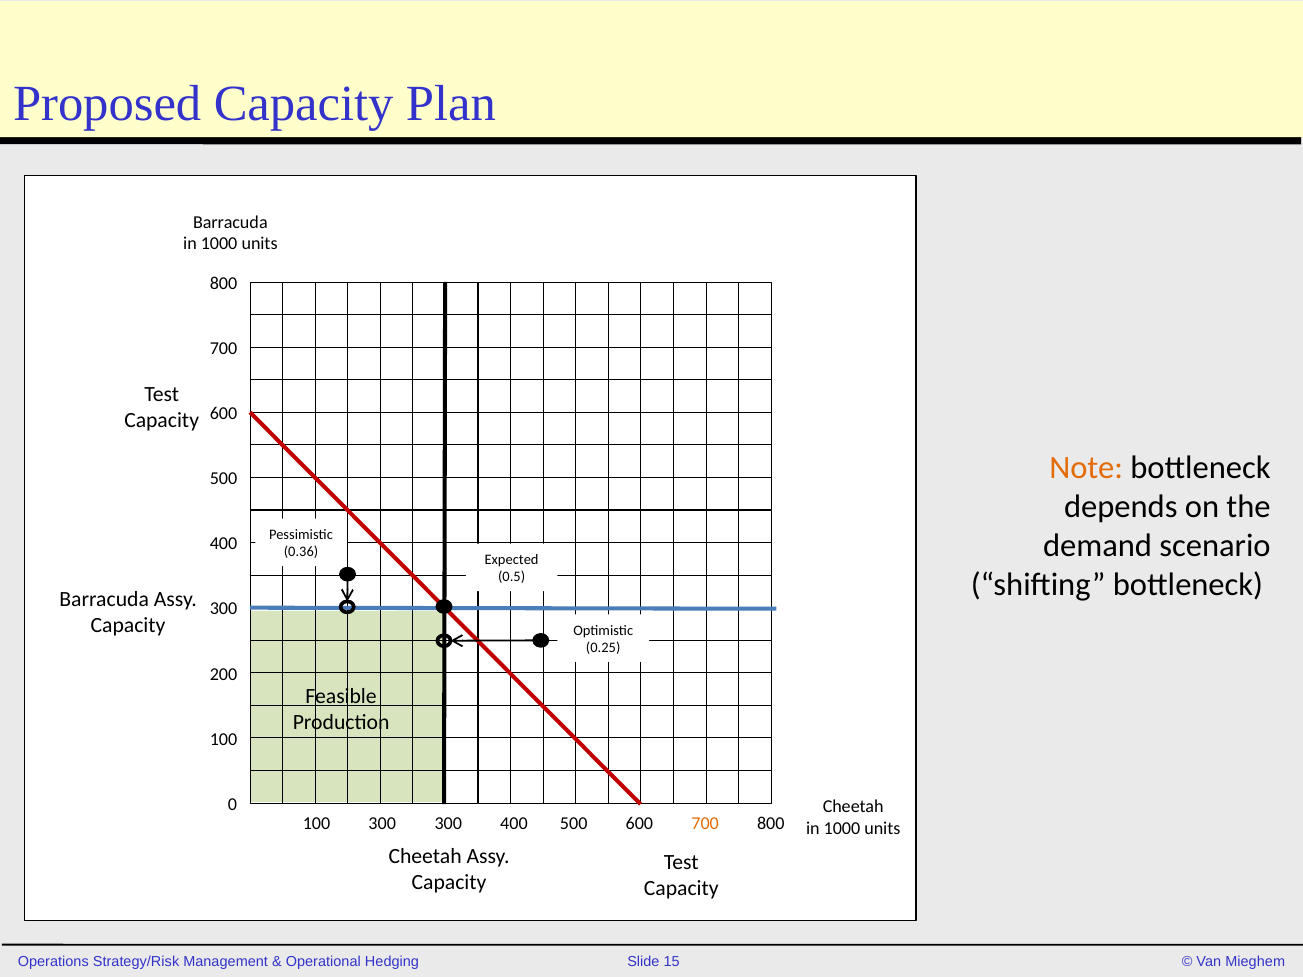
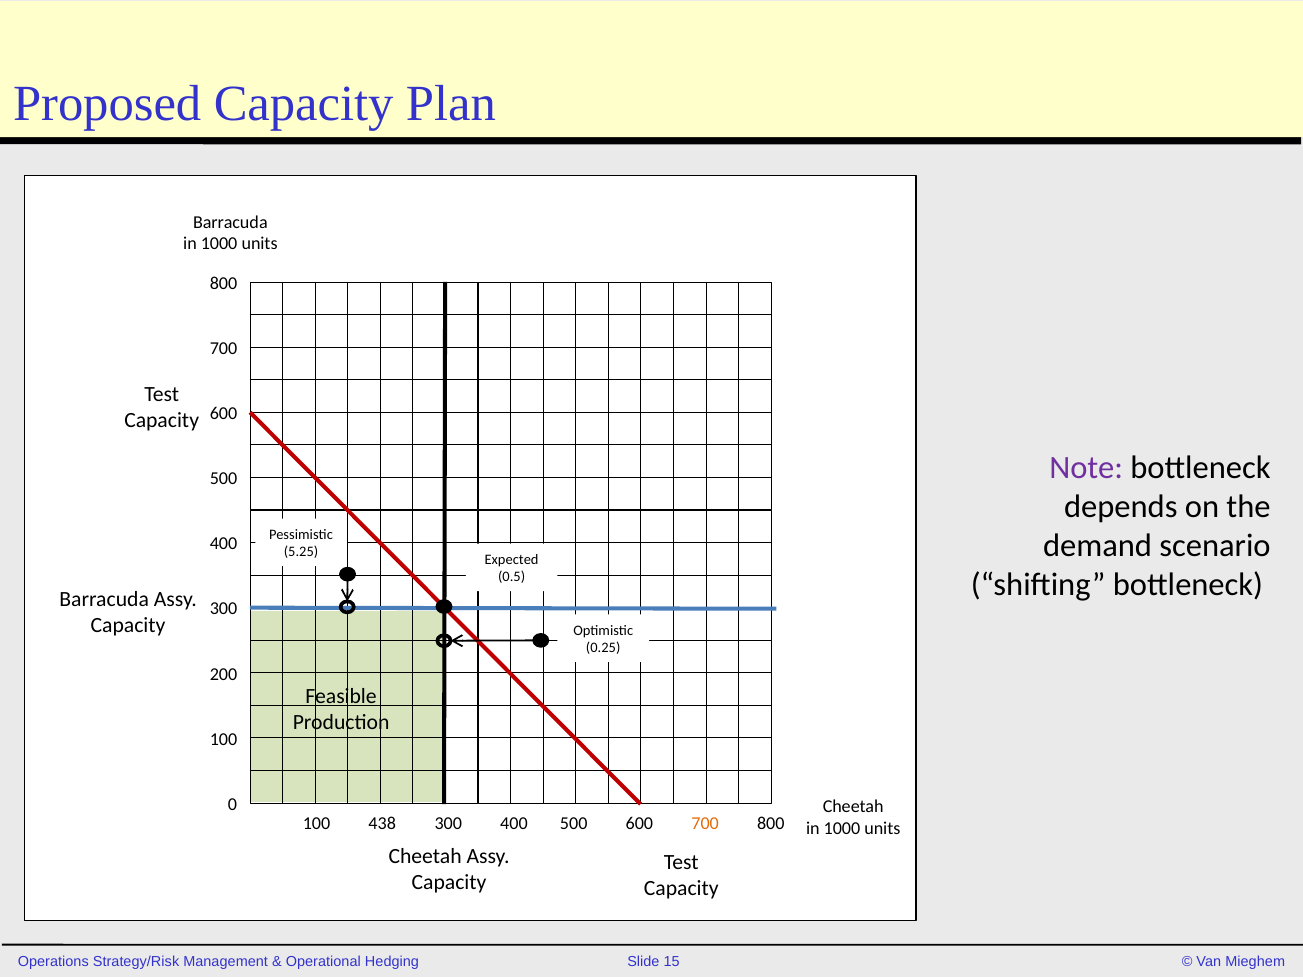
Note colour: orange -> purple (1086, 468)
0.36: 0.36 -> 5.25 (301, 552)
100 300: 300 -> 438 (382, 823)
